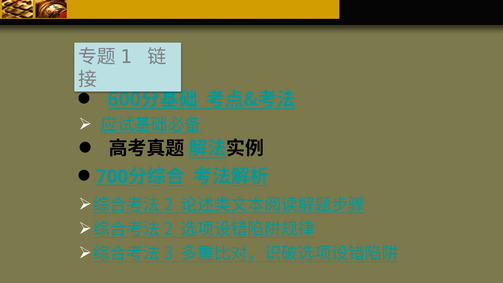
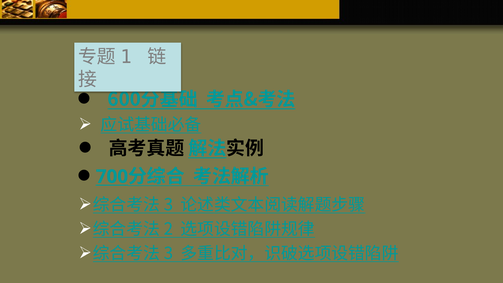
2: 2 -> 3 (168, 205)
